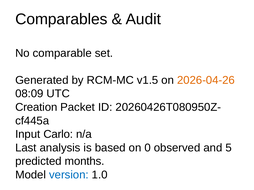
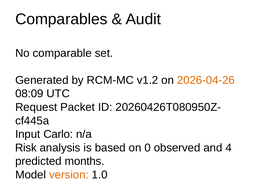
v1.5: v1.5 -> v1.2 (148, 80)
Creation: Creation -> Request (36, 107)
Last: Last -> Risk (26, 148)
5: 5 -> 4 (229, 148)
version colour: blue -> orange (69, 175)
